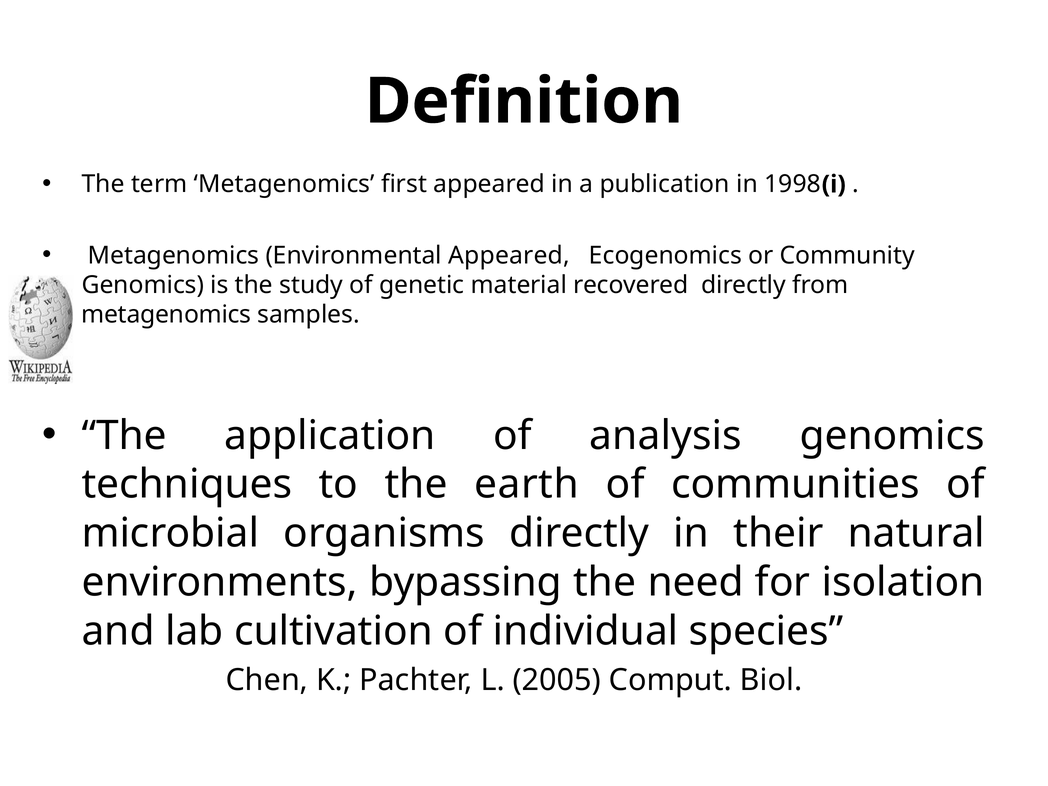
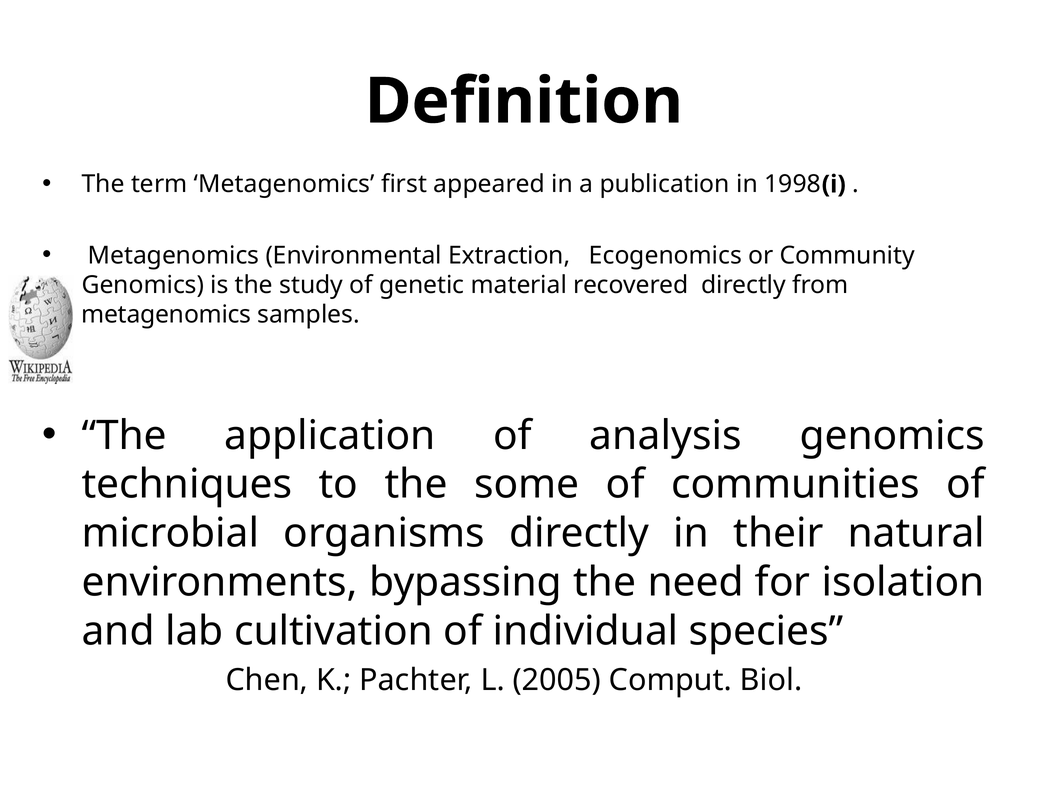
Environmental Appeared: Appeared -> Extraction (509, 255)
earth: earth -> some (527, 485)
